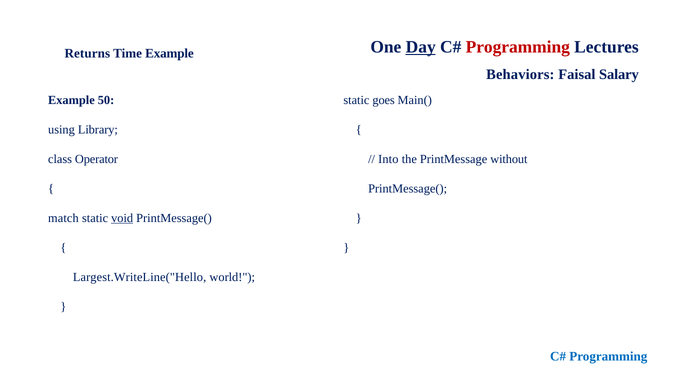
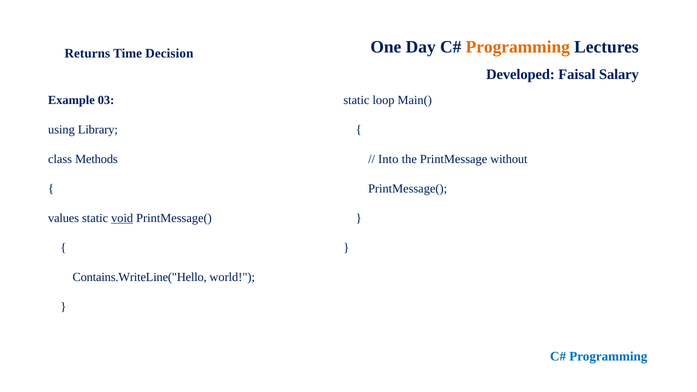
Day underline: present -> none (421, 47)
Programming colour: red -> orange (518, 47)
Time Example: Example -> Decision (169, 53)
Behaviors: Behaviors -> Developed (520, 75)
50: 50 -> 03 (106, 100)
goes: goes -> loop (384, 100)
Operator: Operator -> Methods (96, 159)
match: match -> values (64, 218)
Largest.WriteLine("Hello: Largest.WriteLine("Hello -> Contains.WriteLine("Hello (140, 277)
